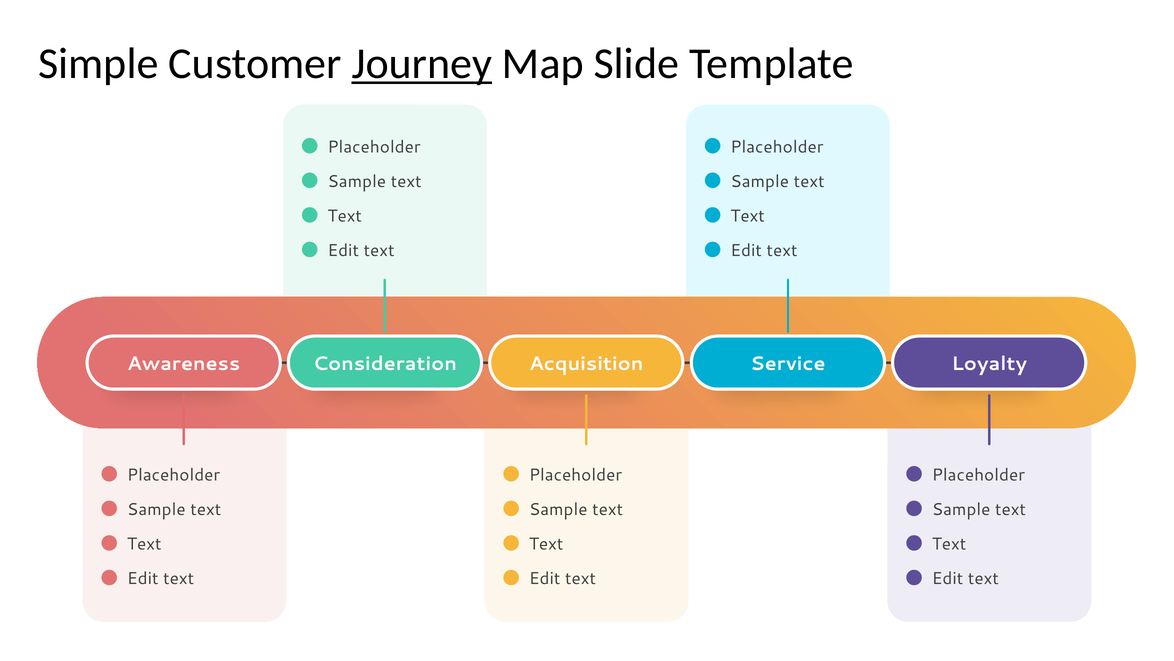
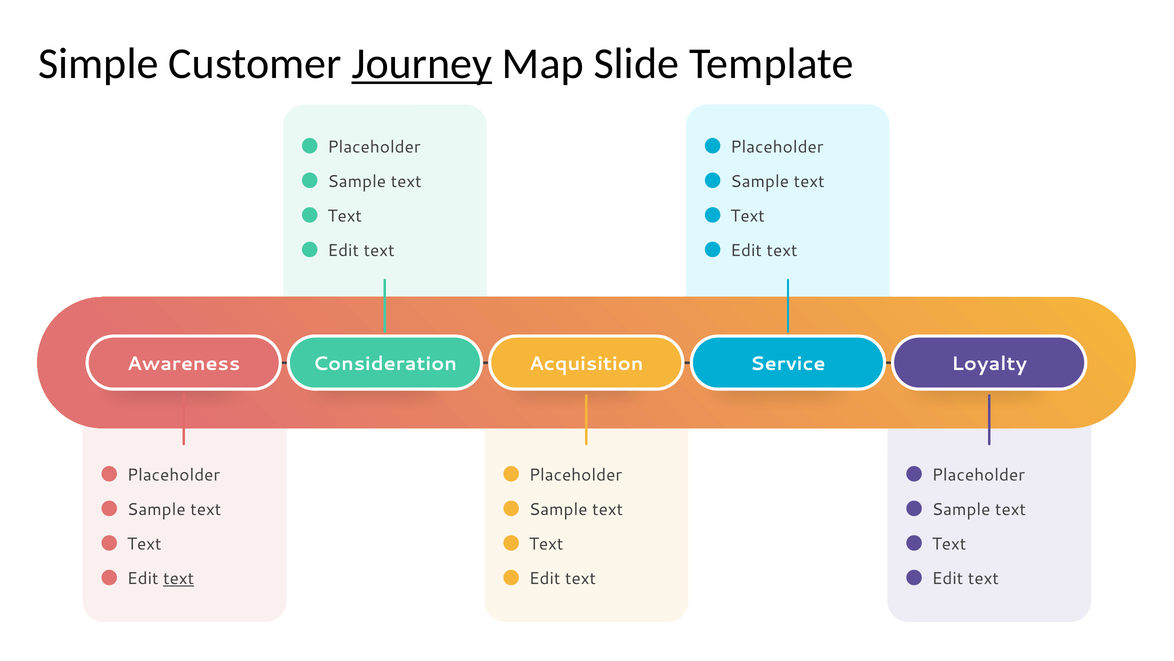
text underline: none -> present (179, 578)
